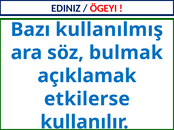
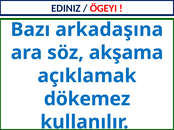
kullanılmış: kullanılmış -> arkadaşına (109, 30)
bulmak: bulmak -> akşama (126, 53)
etkilerse: etkilerse -> dökemez (87, 99)
